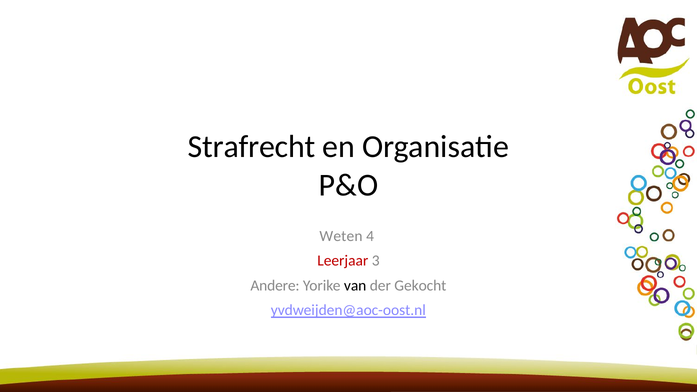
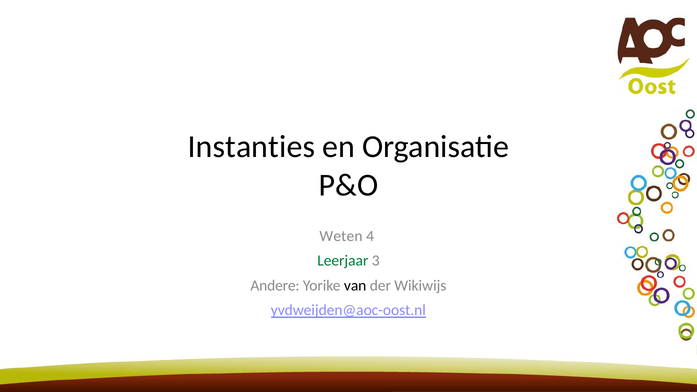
Strafrecht: Strafrecht -> Instanties (251, 147)
Leerjaar colour: red -> green (343, 261)
Gekocht: Gekocht -> Wikiwijs (420, 286)
